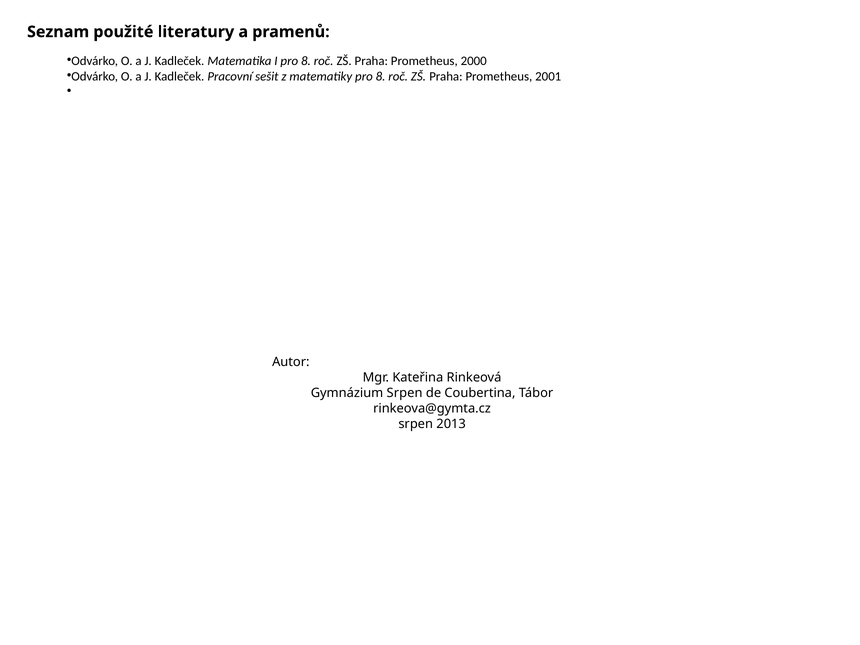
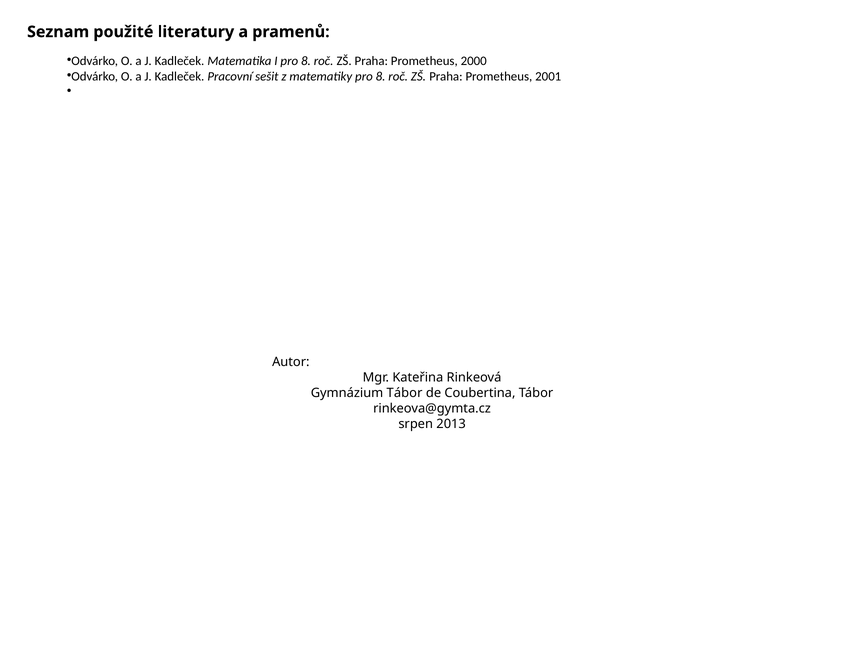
Gymnázium Srpen: Srpen -> Tábor (405, 393)
